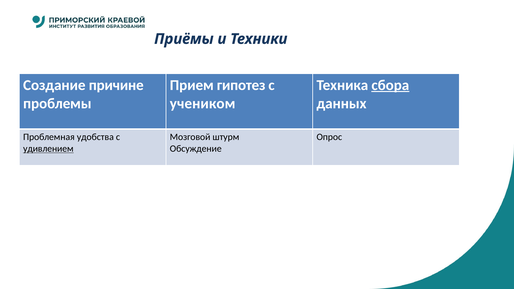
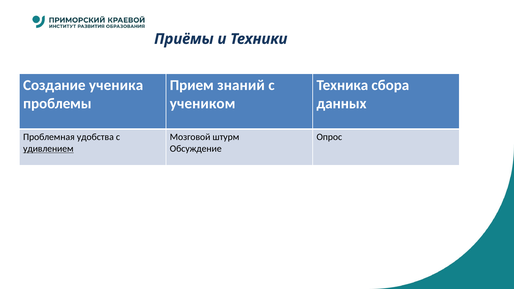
причине: причине -> ученика (116, 85)
гипотез: гипотез -> знаний (241, 85)
сбора underline: present -> none (390, 85)
